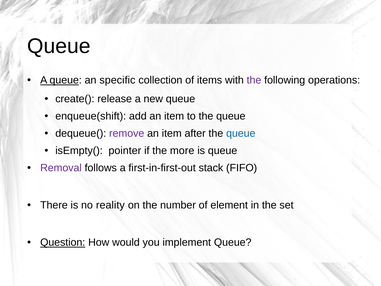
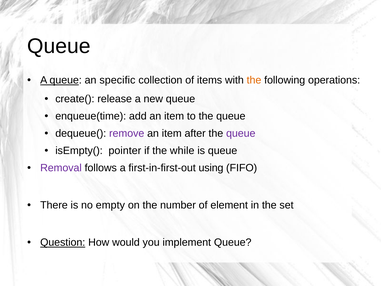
the colour: purple -> orange (254, 80)
enqueue(shift: enqueue(shift -> enqueue(time (91, 116)
queue colour: blue -> purple (241, 133)
more: more -> while (182, 150)
stack: stack -> using (211, 168)
reality: reality -> empty (110, 205)
